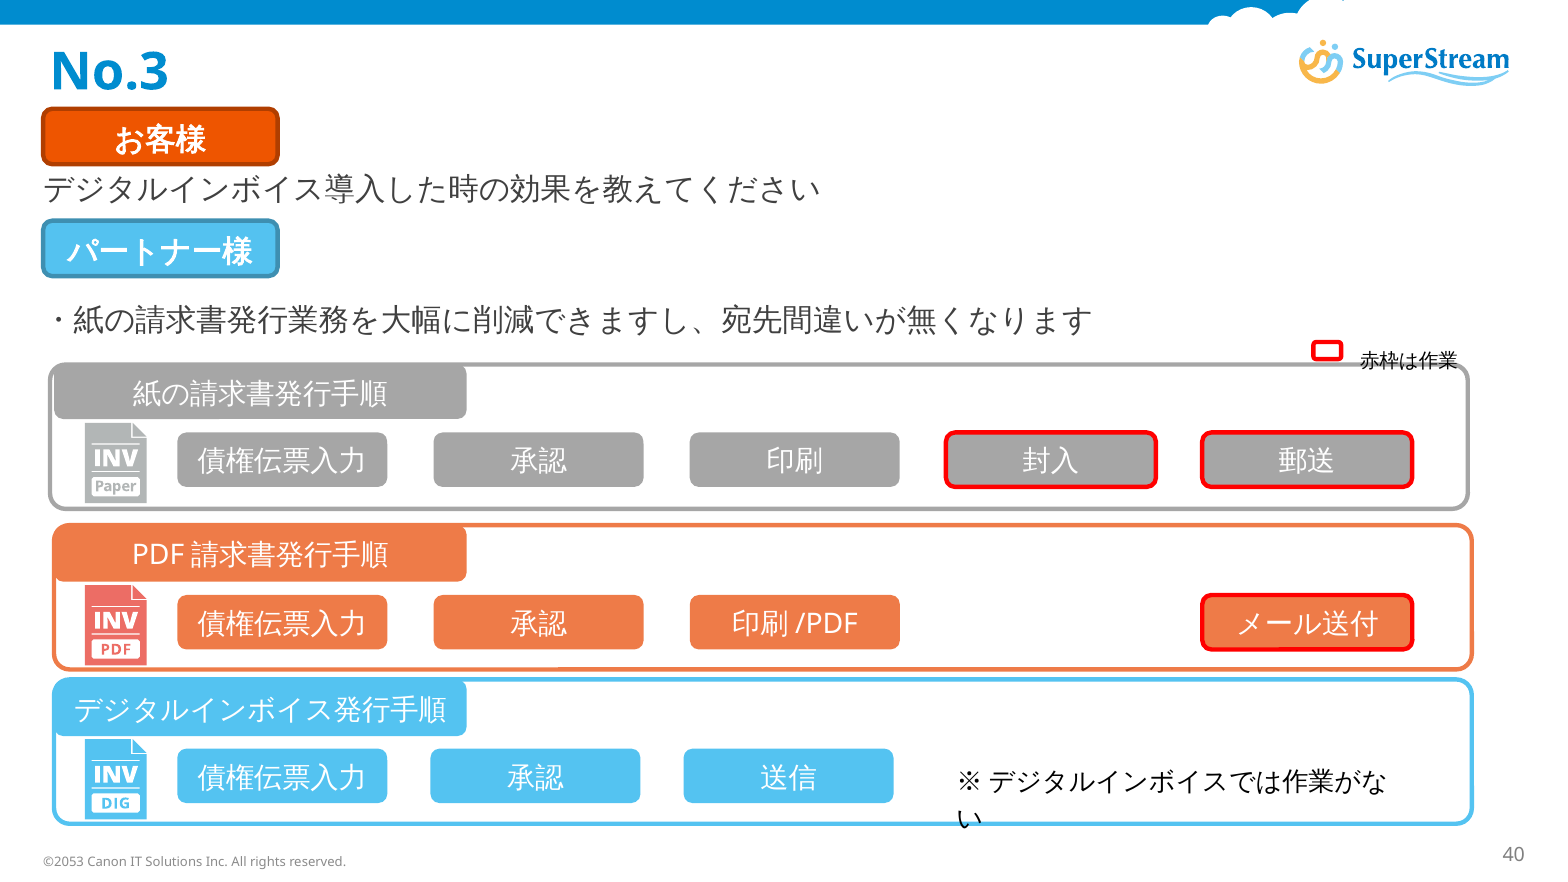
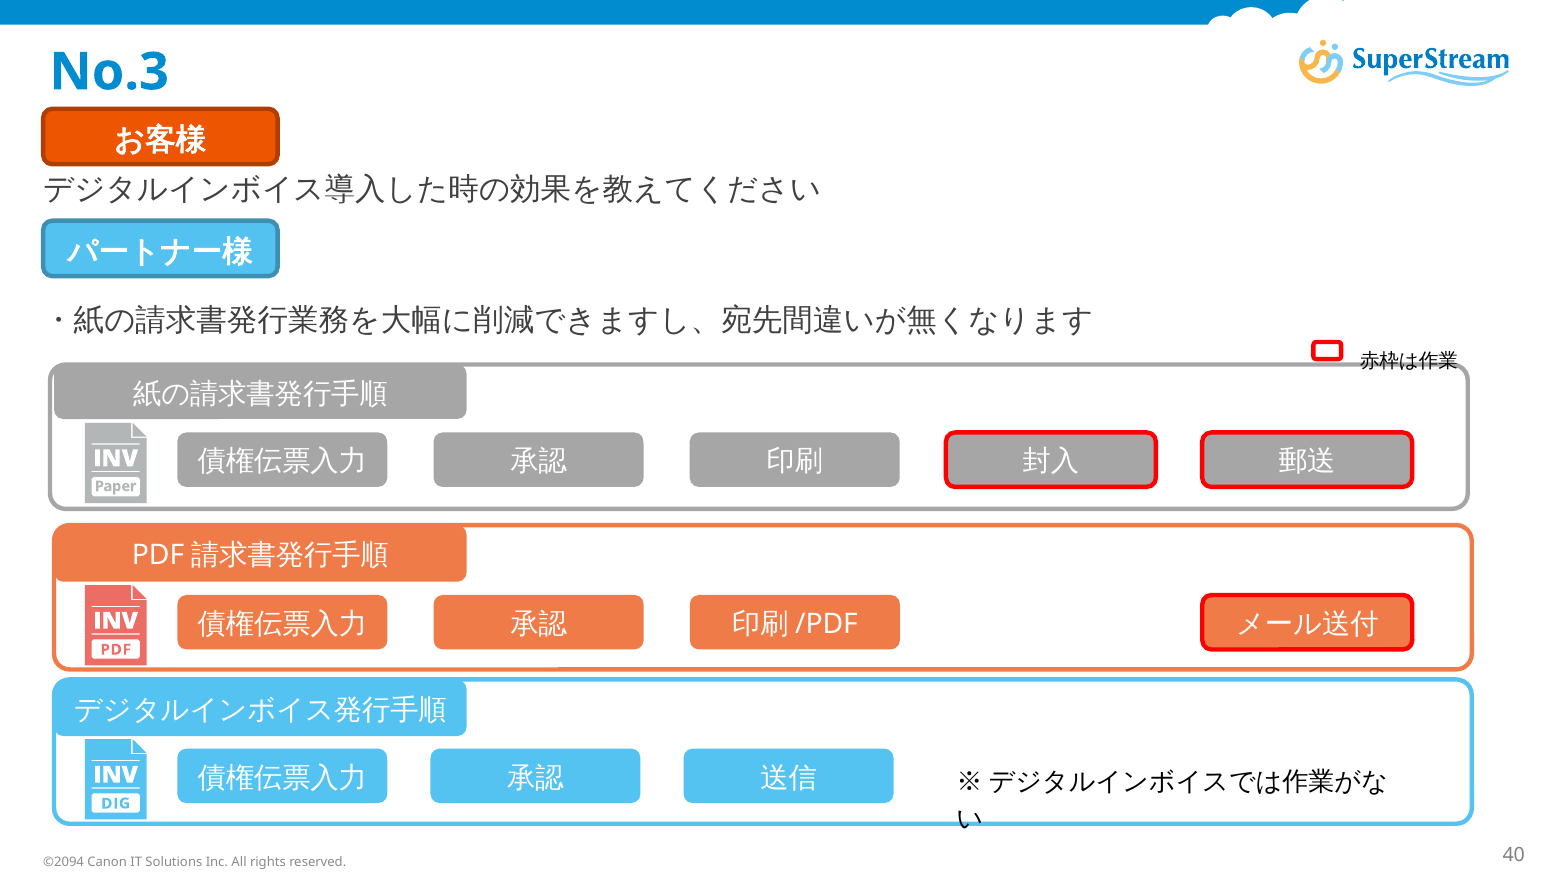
©2053: ©2053 -> ©2094 (64, 862)
